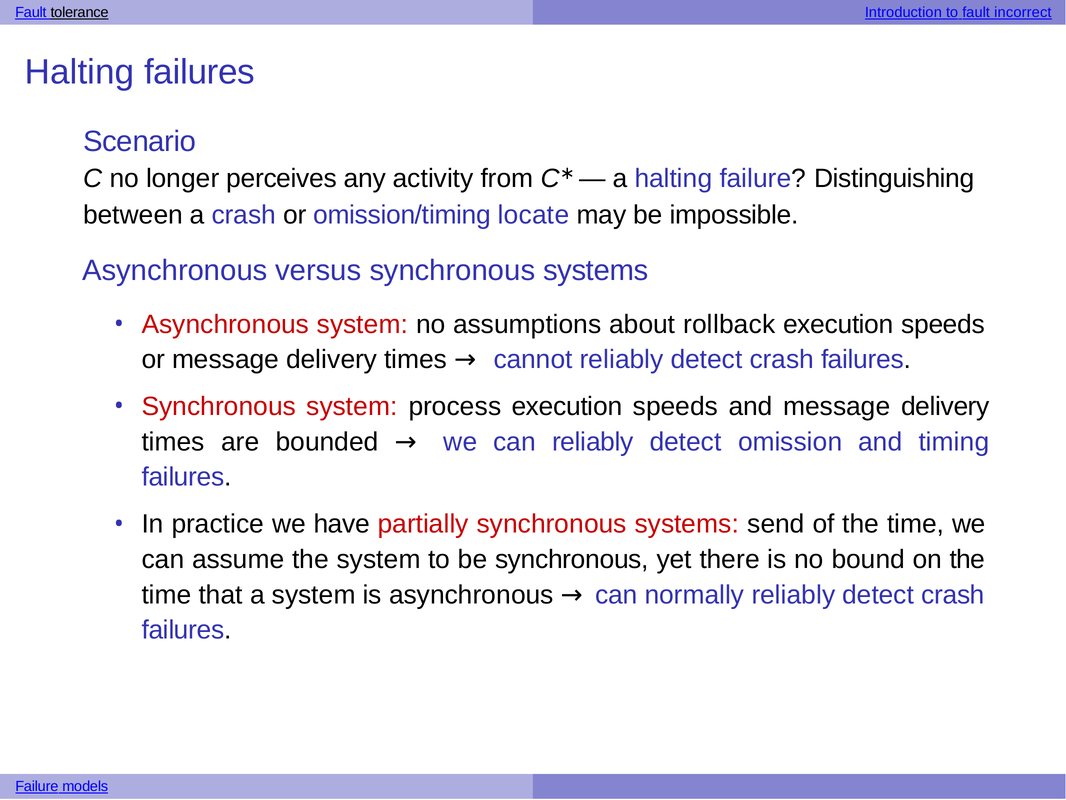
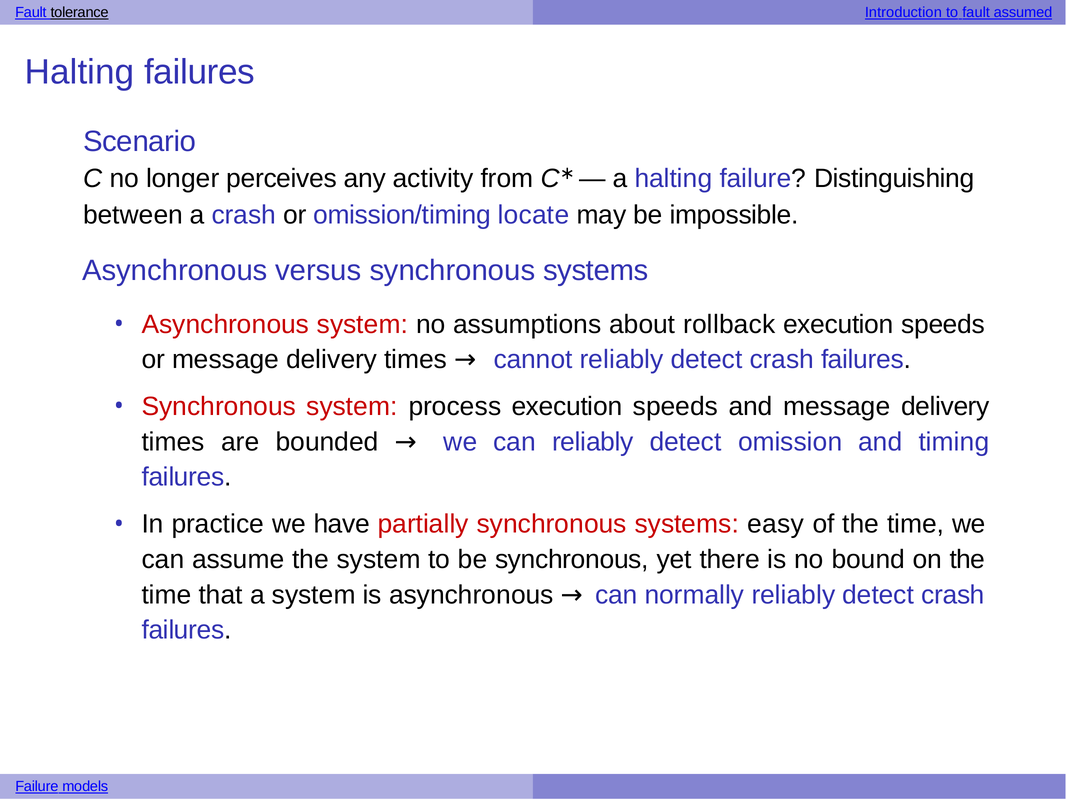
incorrect: incorrect -> assumed (1023, 12)
send: send -> easy (776, 524)
